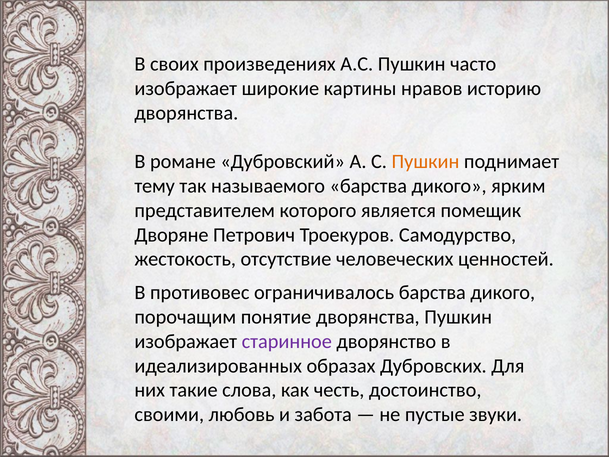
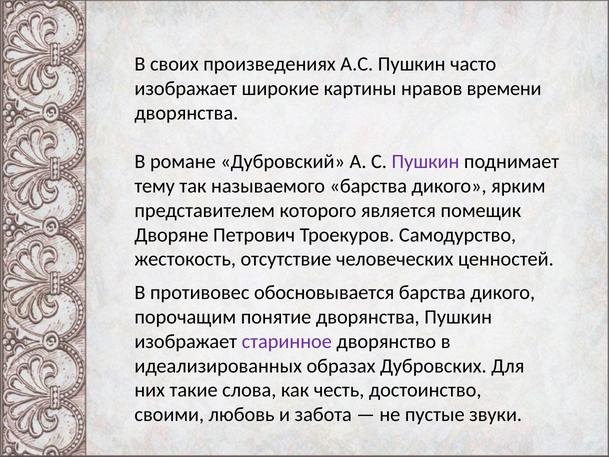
историю: историю -> времени (504, 89)
Пушкин colour: orange -> purple (425, 162)
ограничивалось: ограничивалось -> обосновывается (324, 293)
